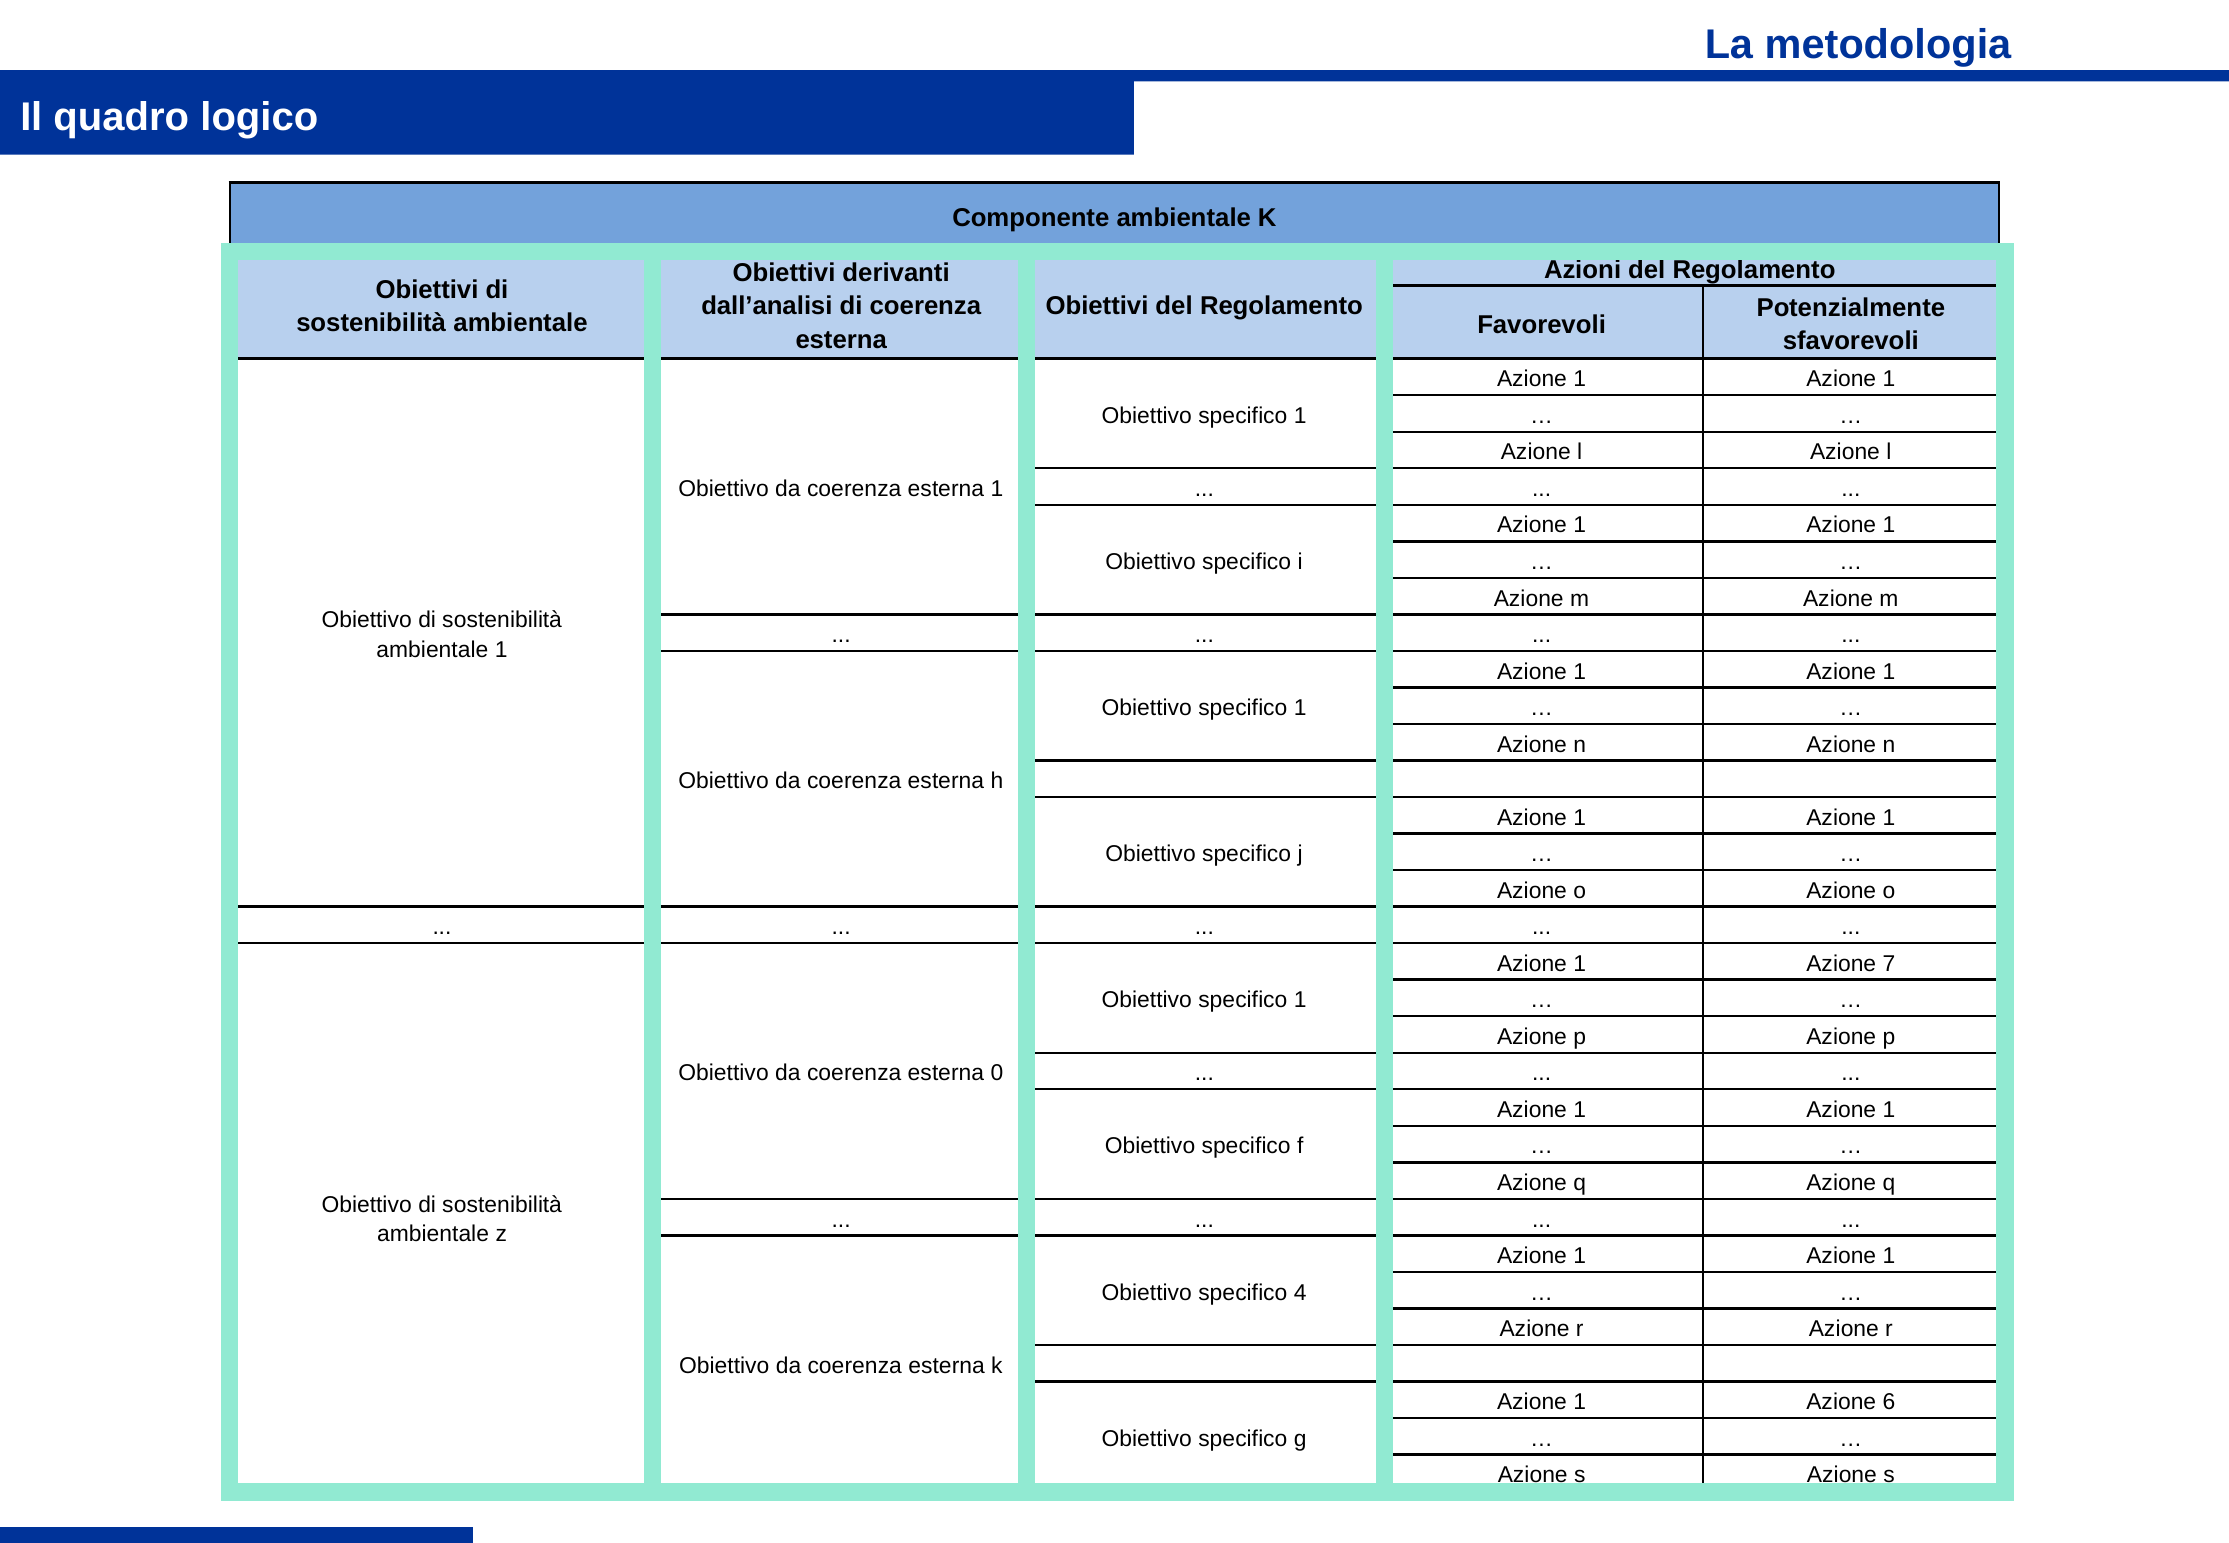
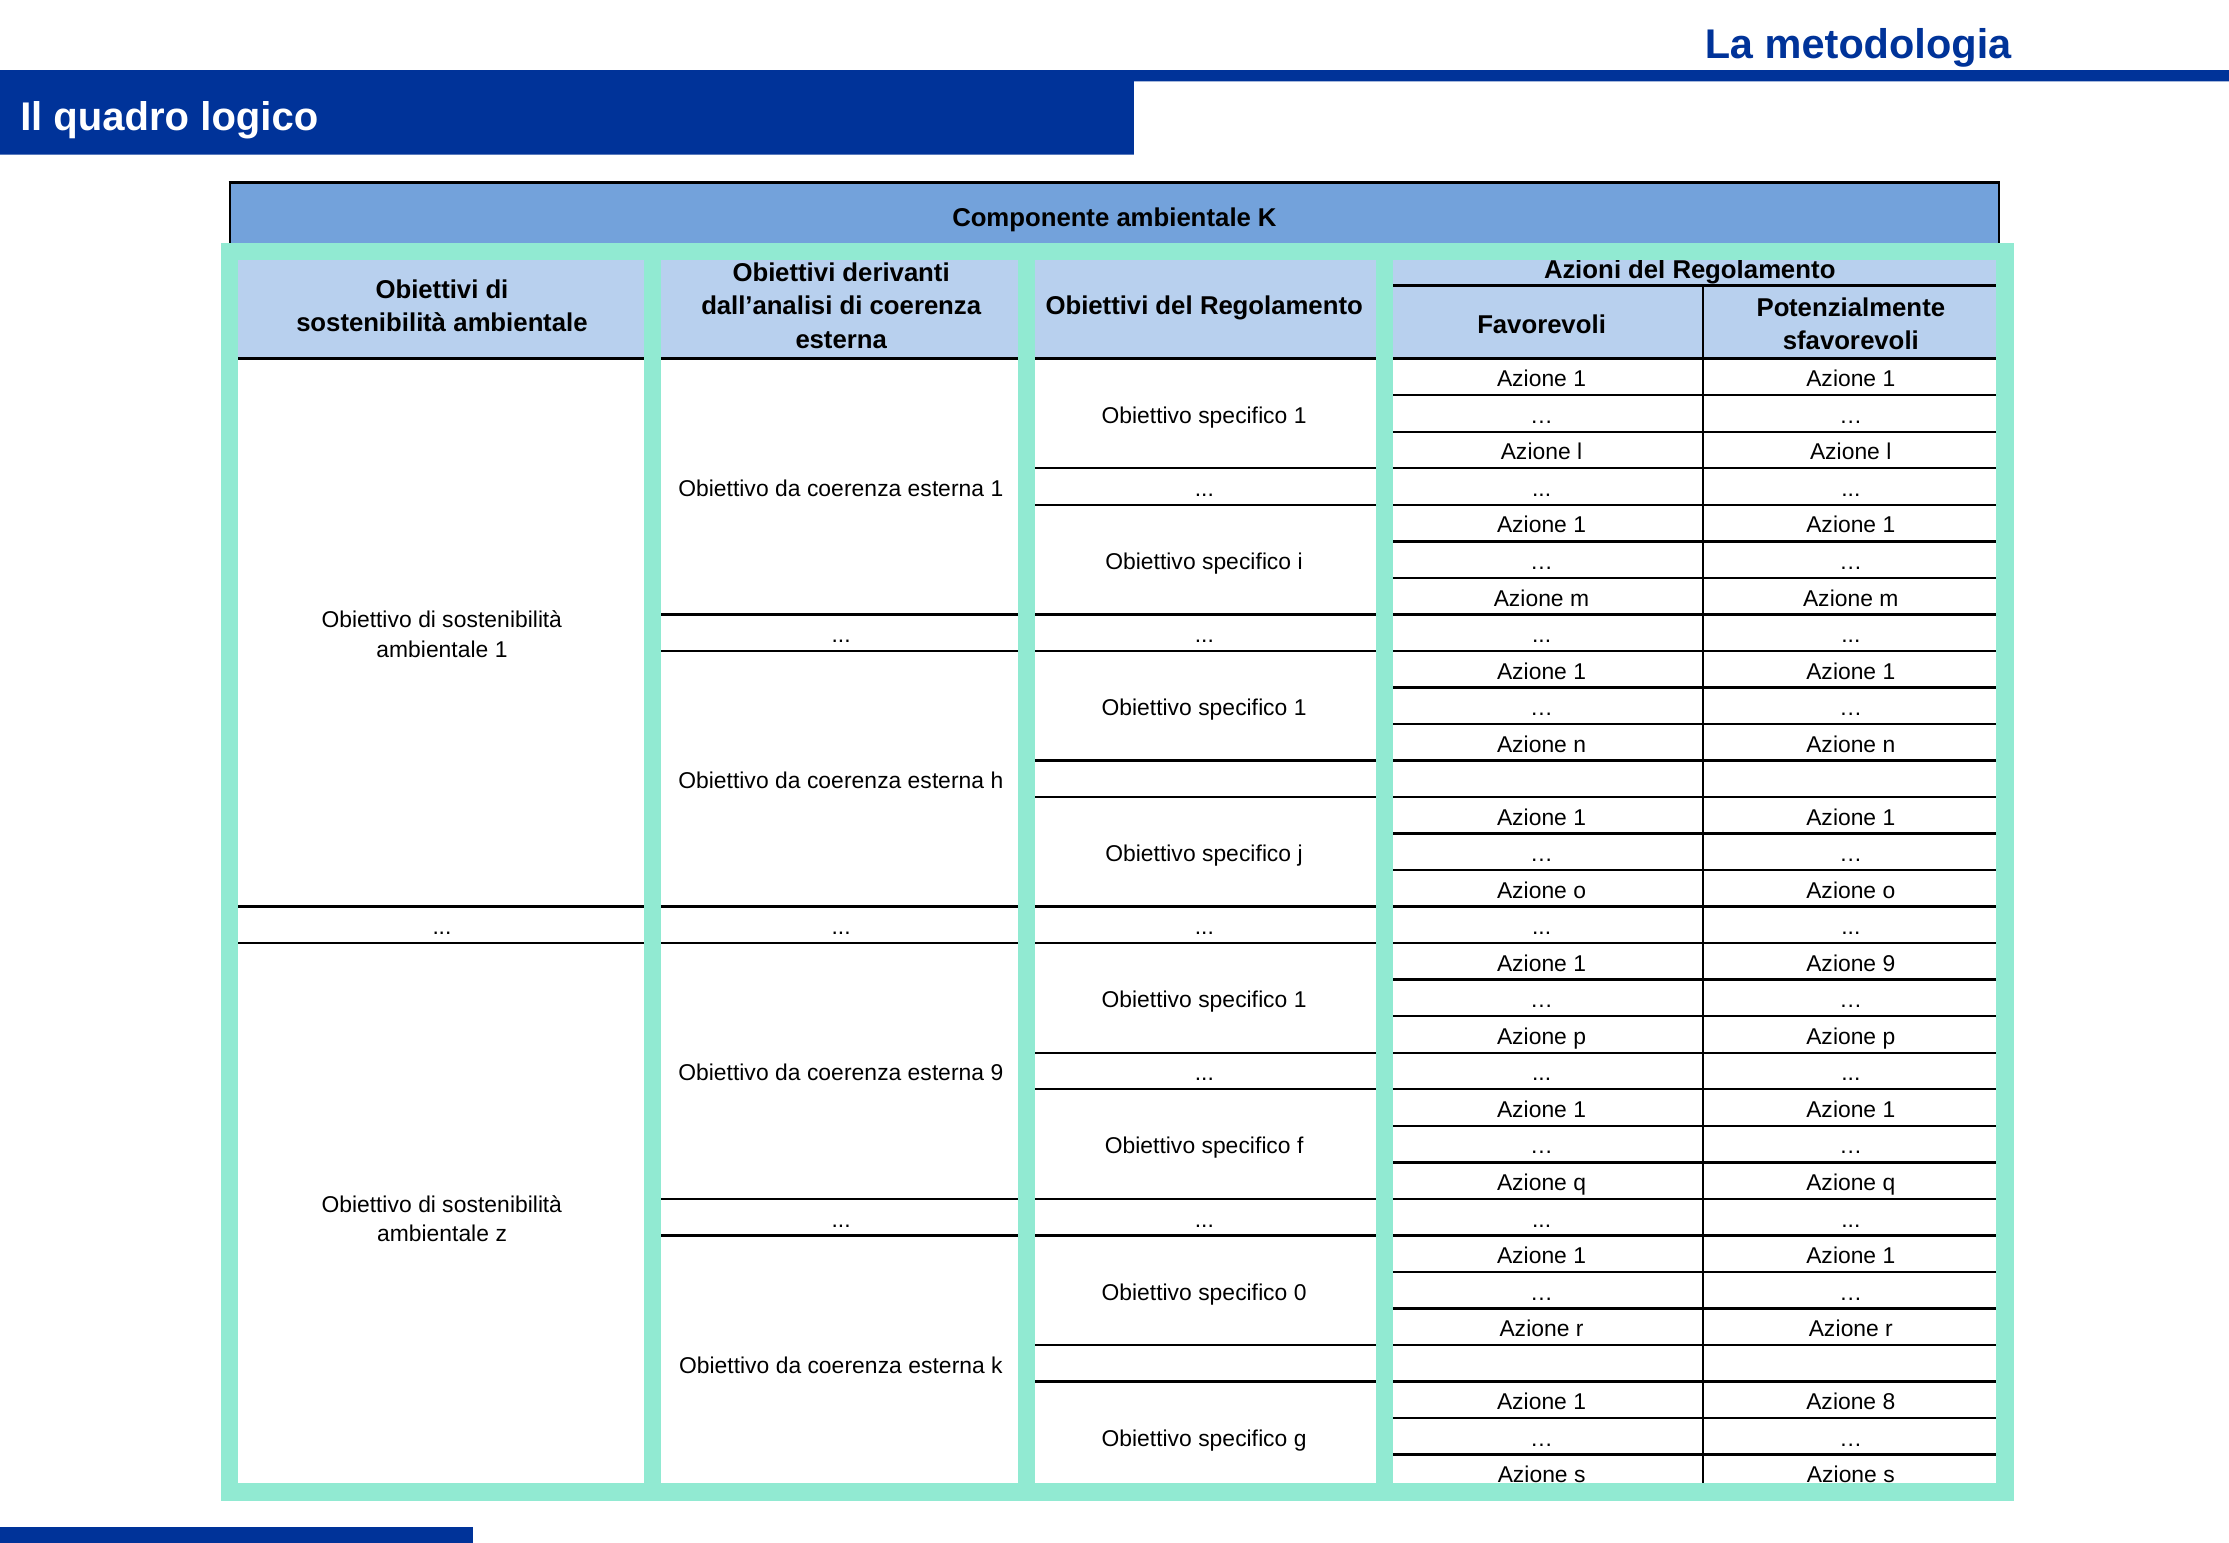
Azione 7: 7 -> 9 (1889, 964)
esterna 0: 0 -> 9 (997, 1073)
4: 4 -> 0 (1300, 1293)
6: 6 -> 8 (1889, 1402)
